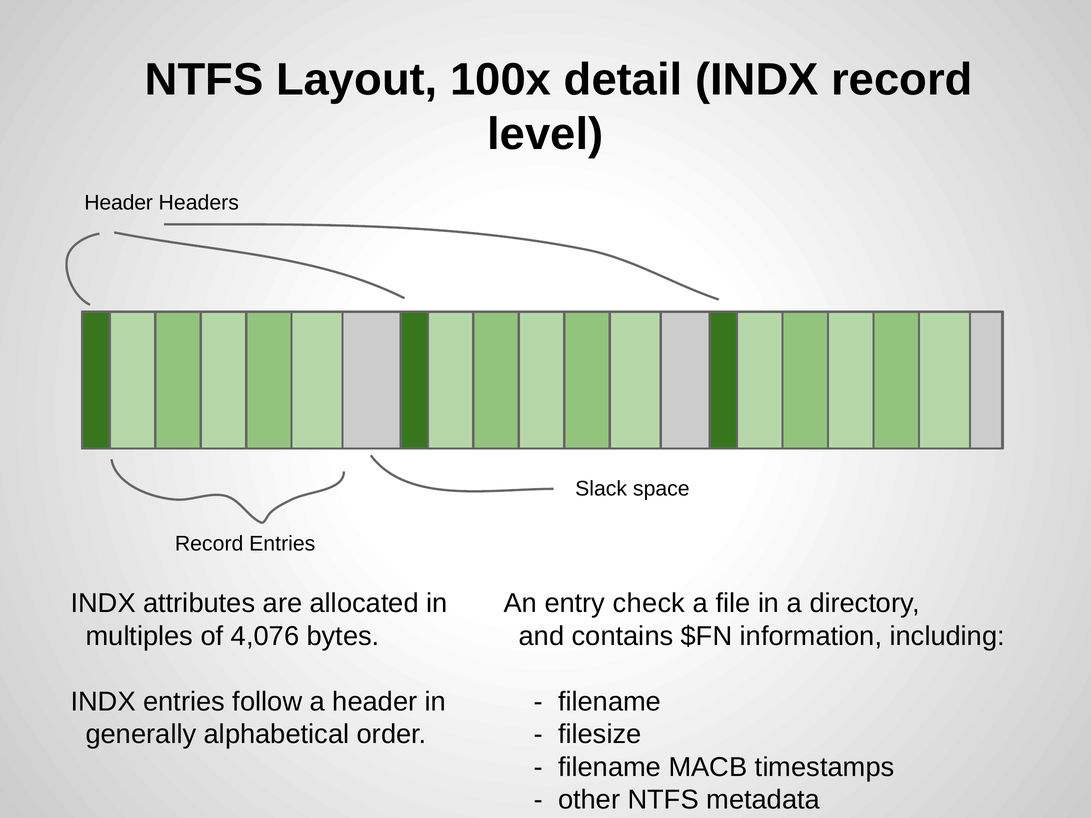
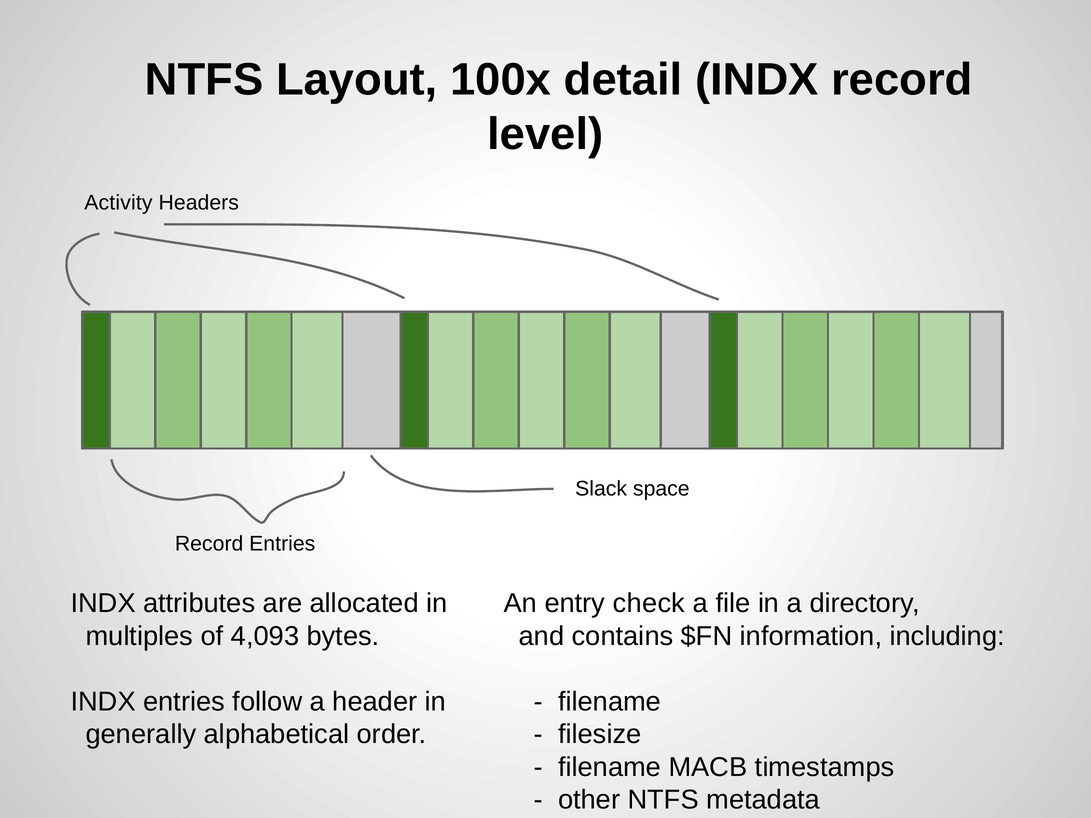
Header: Header -> Activity (118, 203)
4,076: 4,076 -> 4,093 (265, 636)
